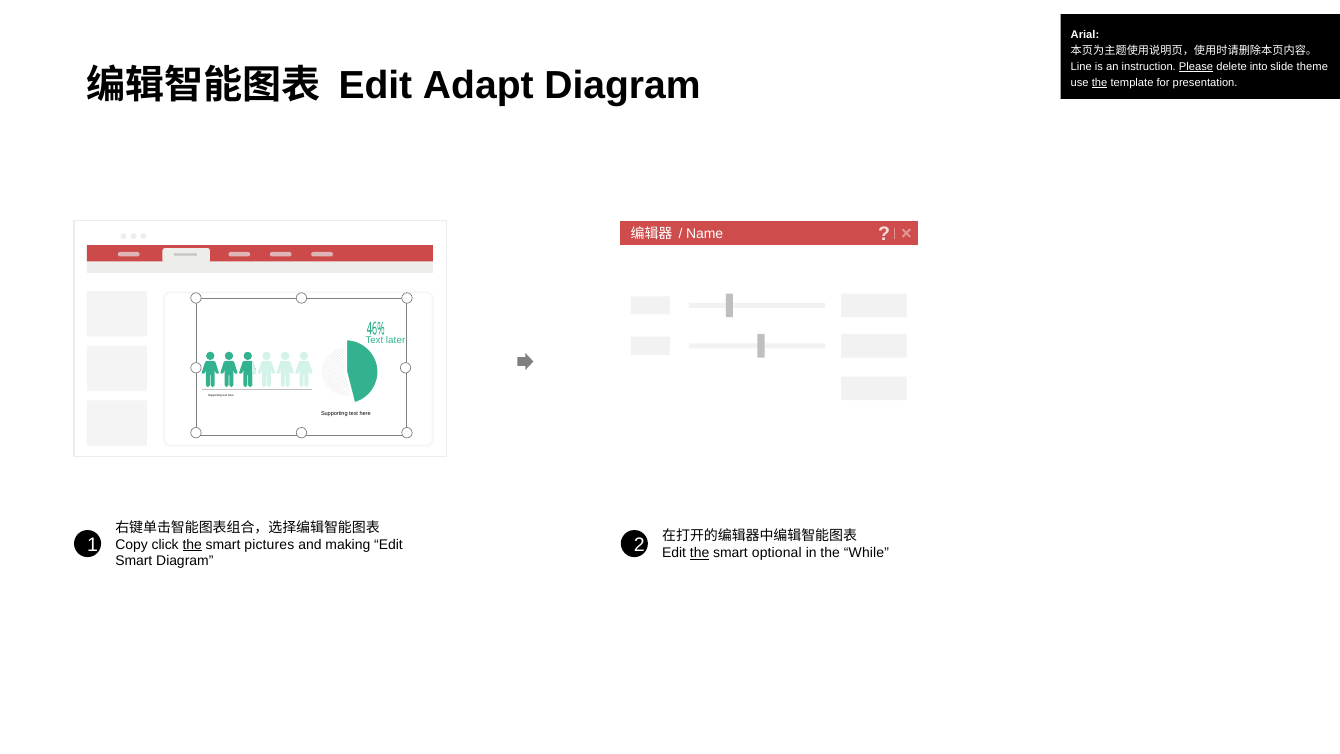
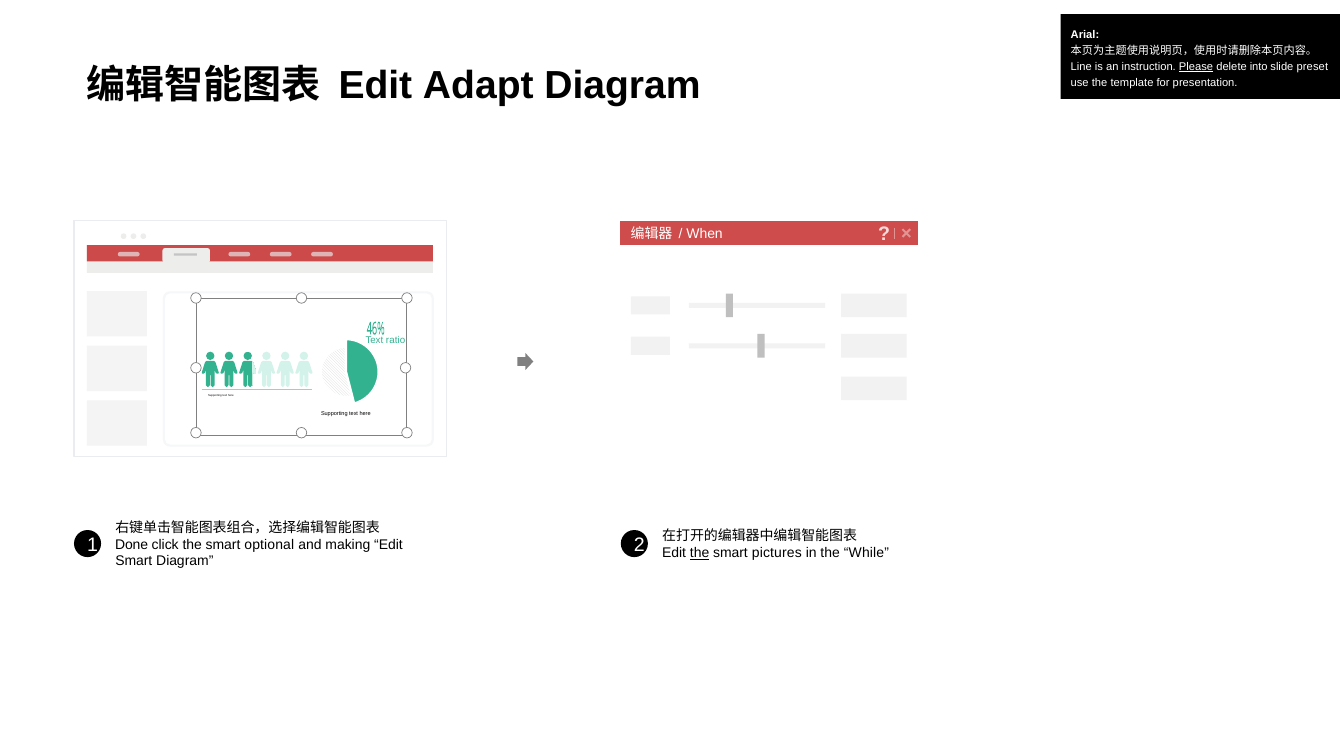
theme: theme -> preset (1312, 67)
the underline: present -> none (1100, 83)
Name: Name -> When (705, 234)
later: later -> ratio (396, 340)
Copy: Copy -> Done (132, 544)
the underline: present -> none (192, 544)
pictures: pictures -> optional (269, 544)
optional: optional -> pictures (777, 553)
